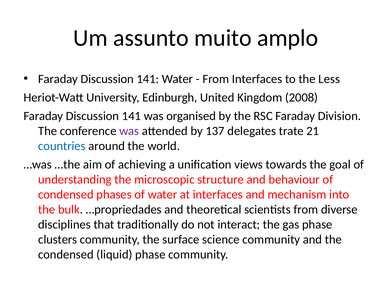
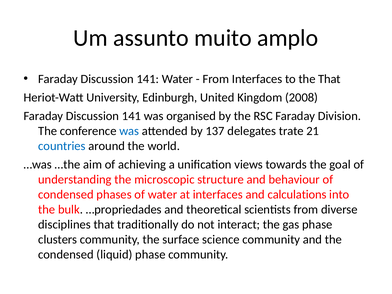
the Less: Less -> That (329, 79)
was colour: purple -> blue (129, 131)
mechanism: mechanism -> calculations (297, 195)
